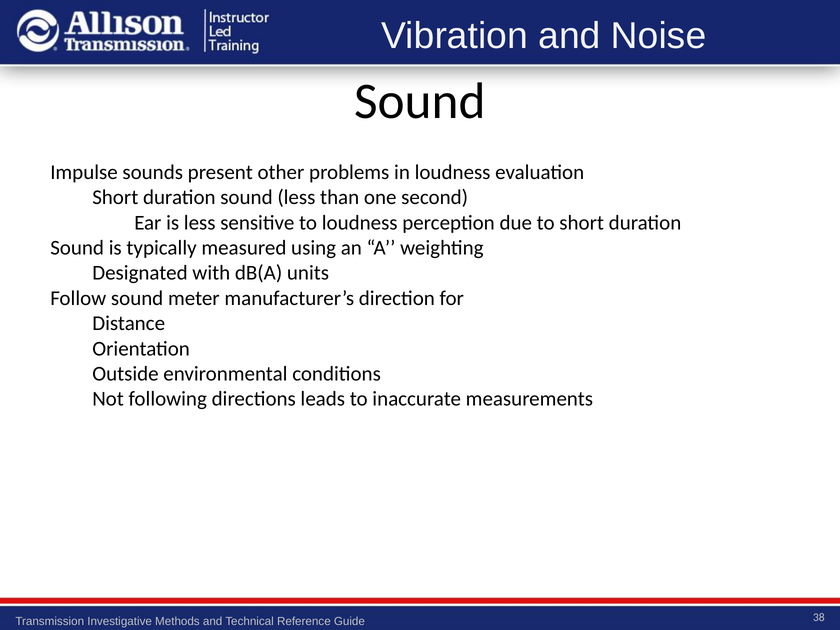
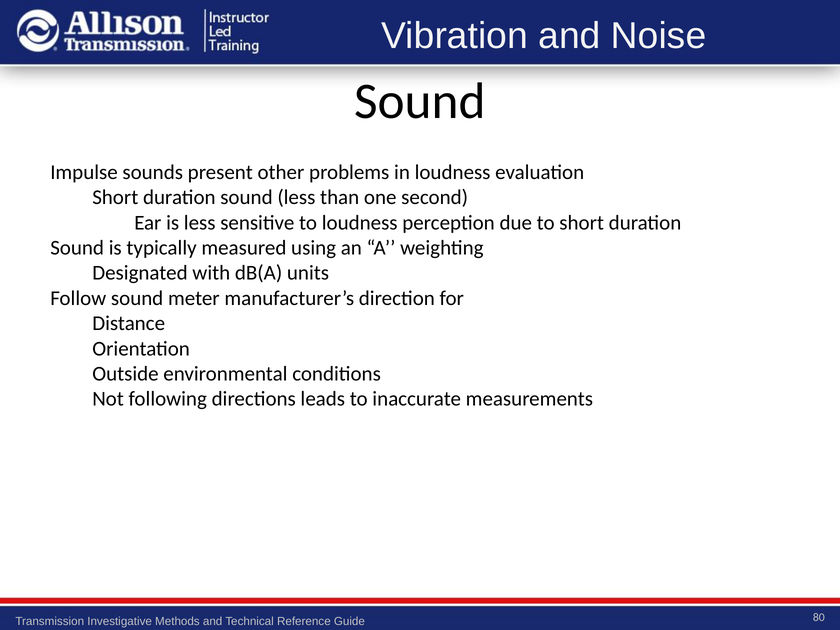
38: 38 -> 80 (819, 617)
